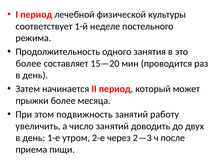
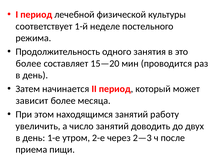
прыжки: прыжки -> зависит (32, 101)
подвижность: подвижность -> находящимся (85, 114)
